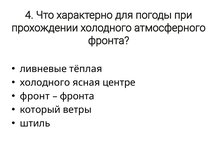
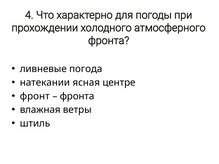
тёплая: тёплая -> погода (86, 69)
холодного: холодного -> натекании (45, 83)
который: который -> влажная (40, 110)
